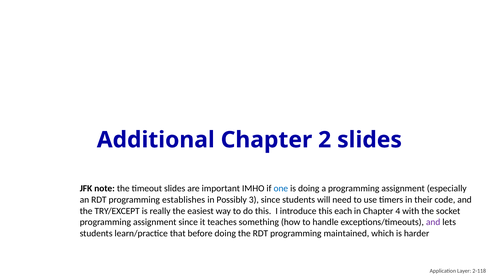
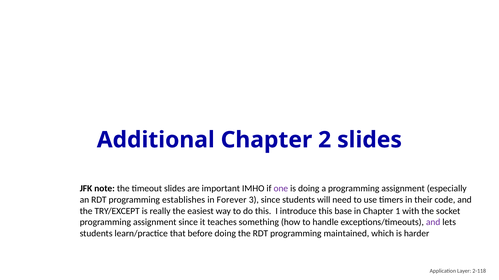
one colour: blue -> purple (281, 189)
Possibly: Possibly -> Forever (232, 200)
each: each -> base (343, 212)
4: 4 -> 1 (398, 212)
